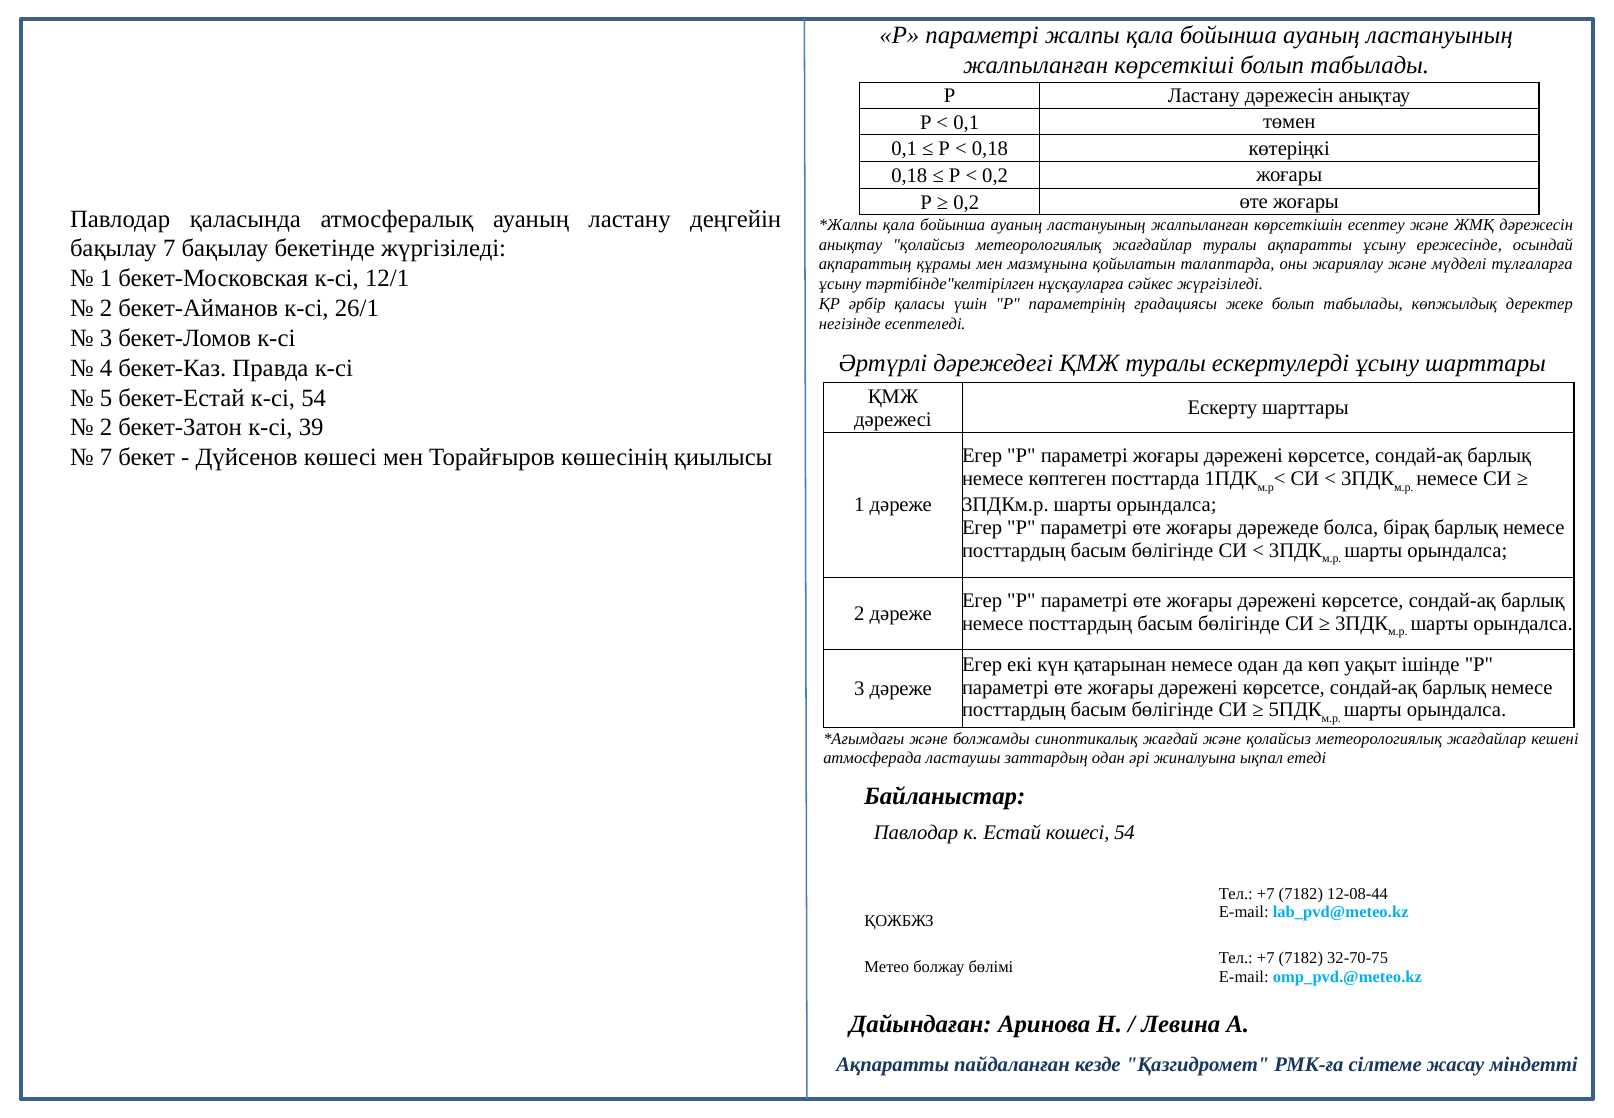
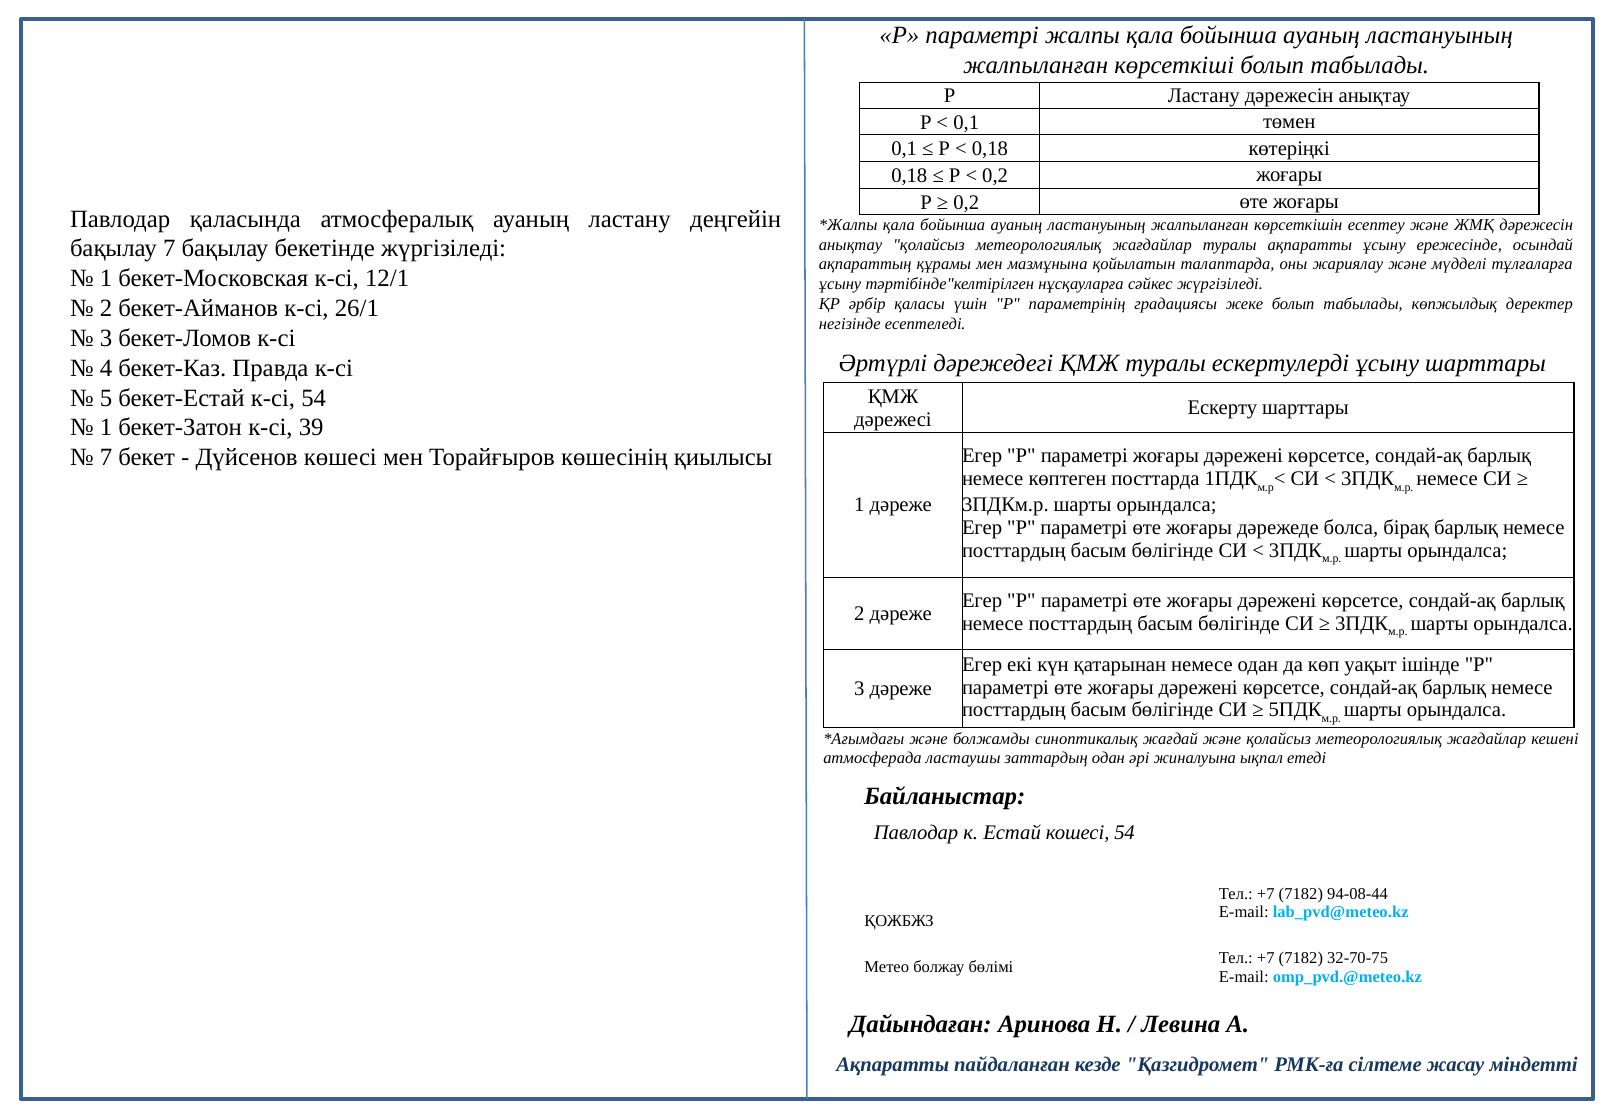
2: 2 -> 1 (106, 427)
12-08-44: 12-08-44 -> 94-08-44 (1358, 893)
